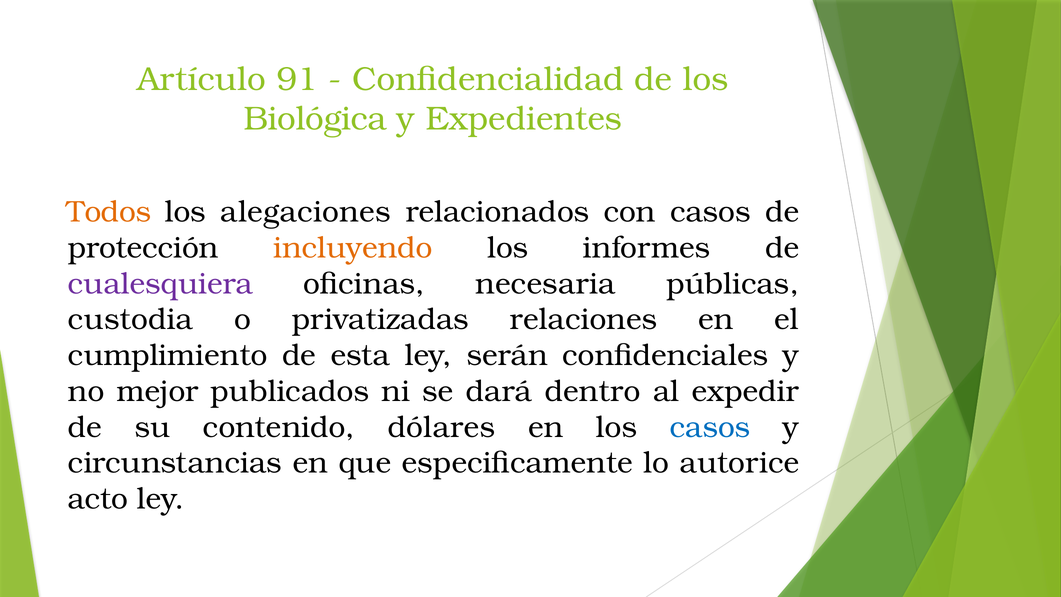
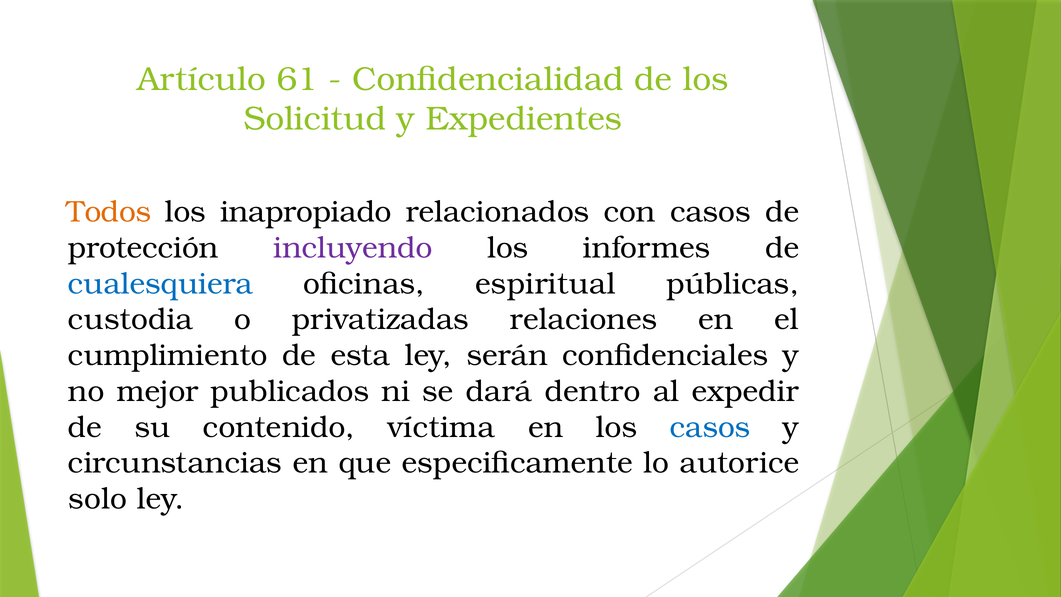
91: 91 -> 61 (297, 79)
Biológica: Biológica -> Solicitud (315, 119)
alegaciones: alegaciones -> inapropiado (306, 212)
incluyendo colour: orange -> purple (353, 248)
cualesquiera colour: purple -> blue (161, 284)
necesaria: necesaria -> espiritual (545, 284)
dólares: dólares -> víctima (441, 427)
acto: acto -> solo (98, 499)
